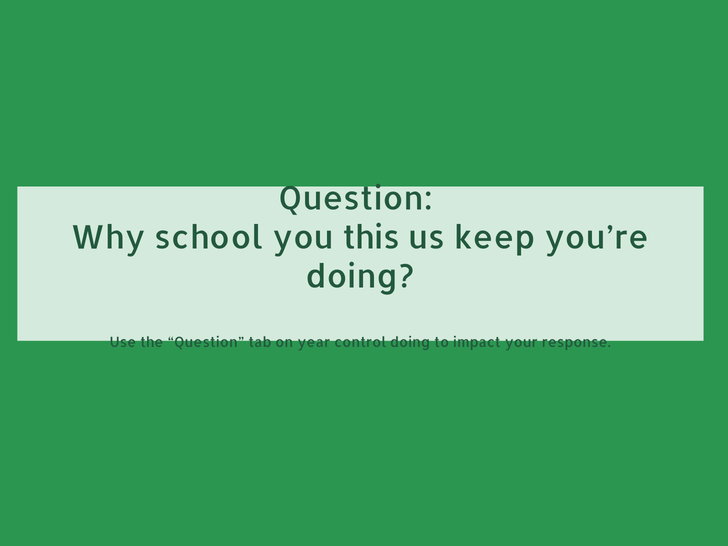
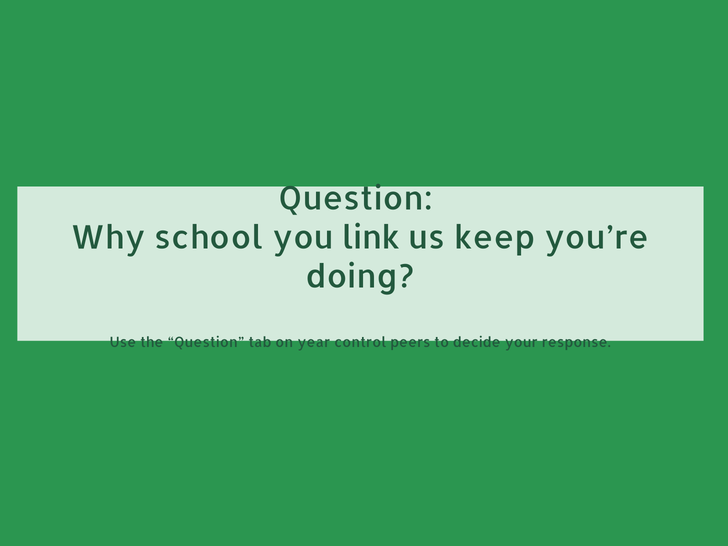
this: this -> link (371, 238)
control doing: doing -> peers (410, 342)
impact: impact -> decide (477, 342)
